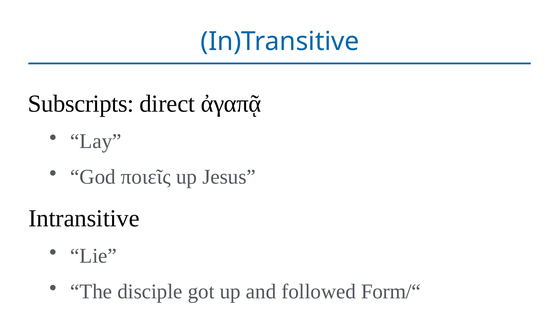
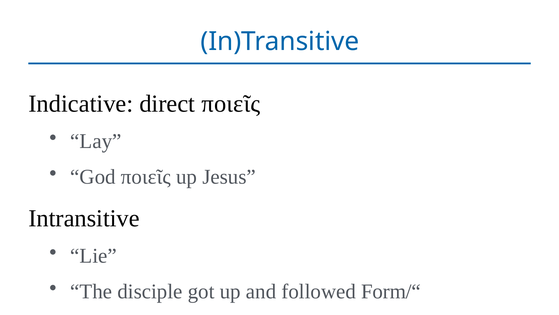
Subscripts: Subscripts -> Indicative (81, 103)
direct ἀγαπᾷ: ἀγαπᾷ -> ποιεῖς (231, 103)
